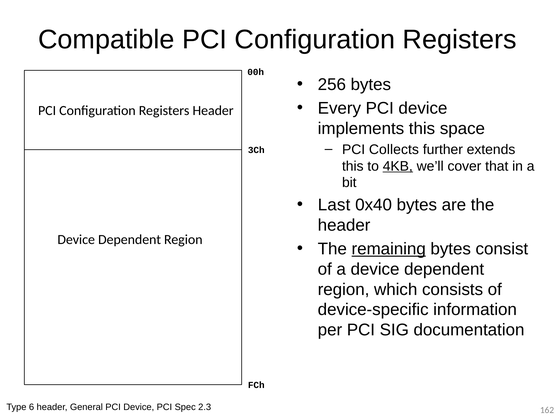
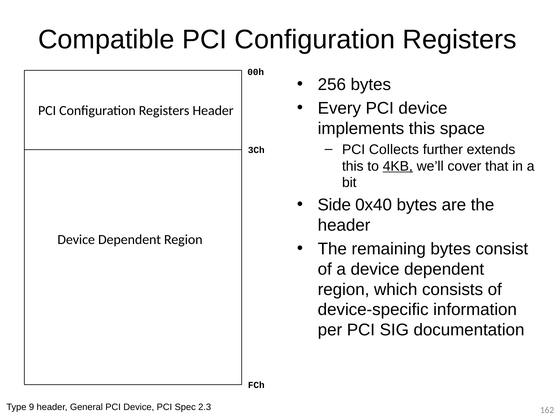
Last: Last -> Side (334, 205)
remaining underline: present -> none (389, 249)
6: 6 -> 9 (32, 407)
